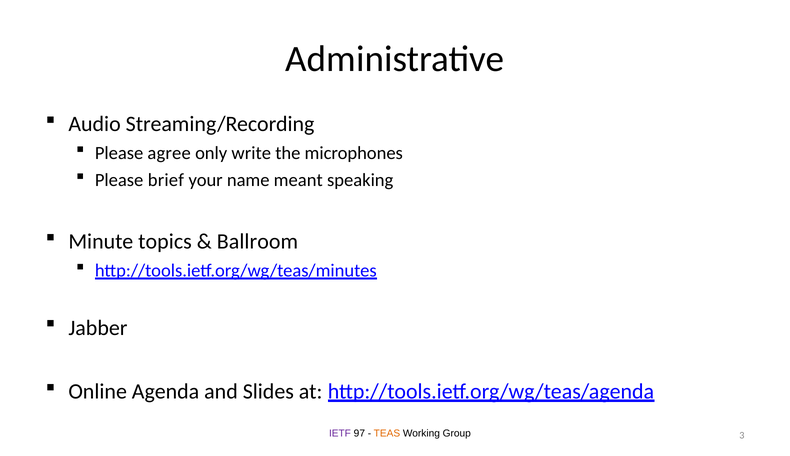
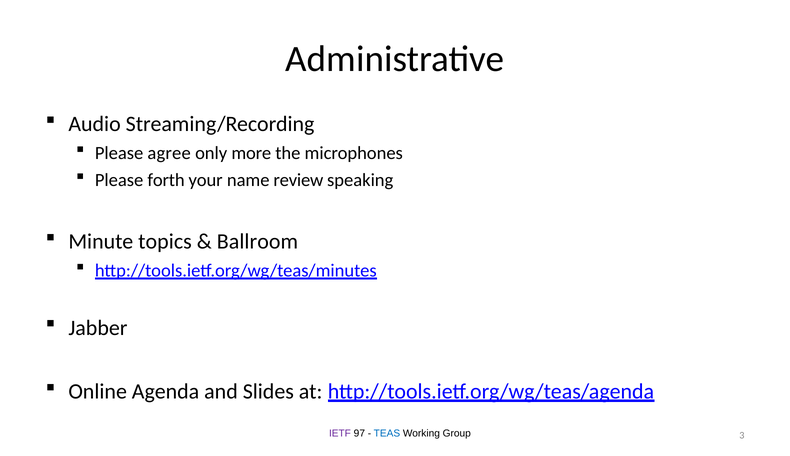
write: write -> more (251, 153)
brief: brief -> forth (166, 180)
meant: meant -> review (298, 180)
TEAS colour: orange -> blue (387, 433)
